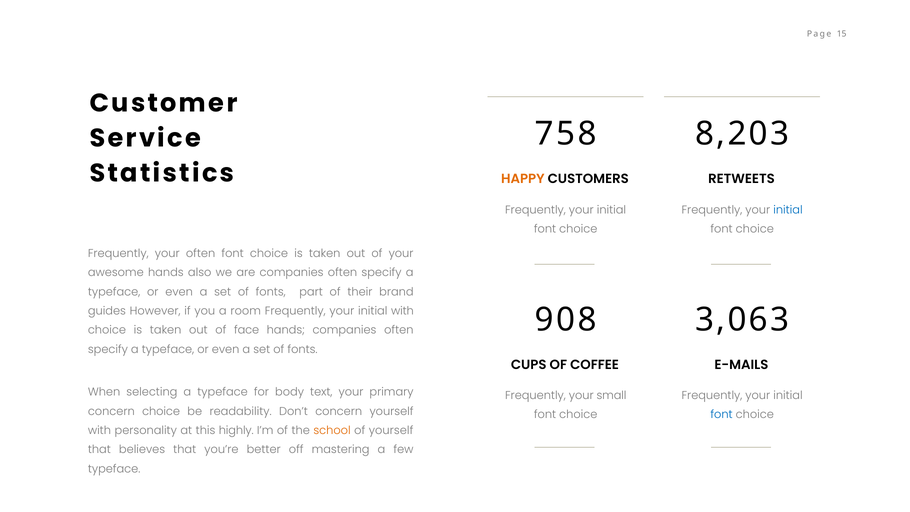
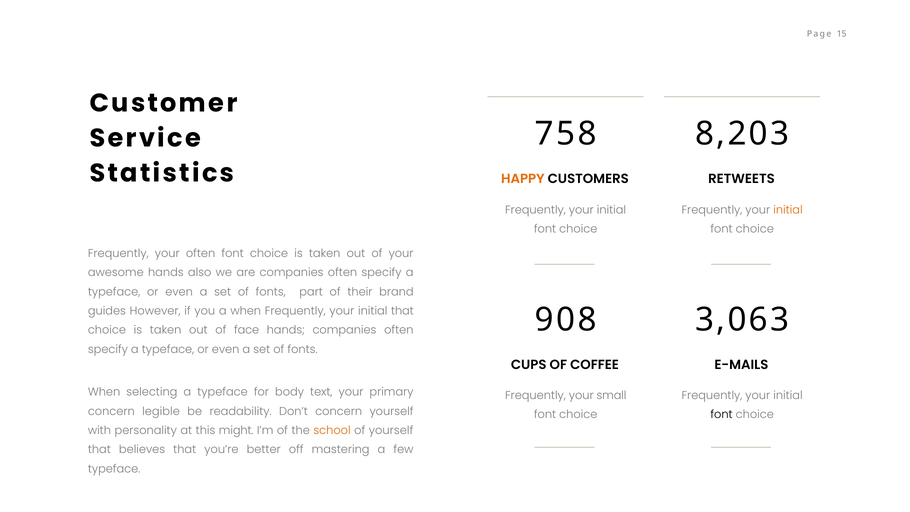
initial colour: blue -> orange (788, 210)
a room: room -> when (246, 311)
initial with: with -> that (402, 311)
concern choice: choice -> legible (161, 411)
font colour: blue -> black (722, 415)
highly: highly -> might (236, 430)
